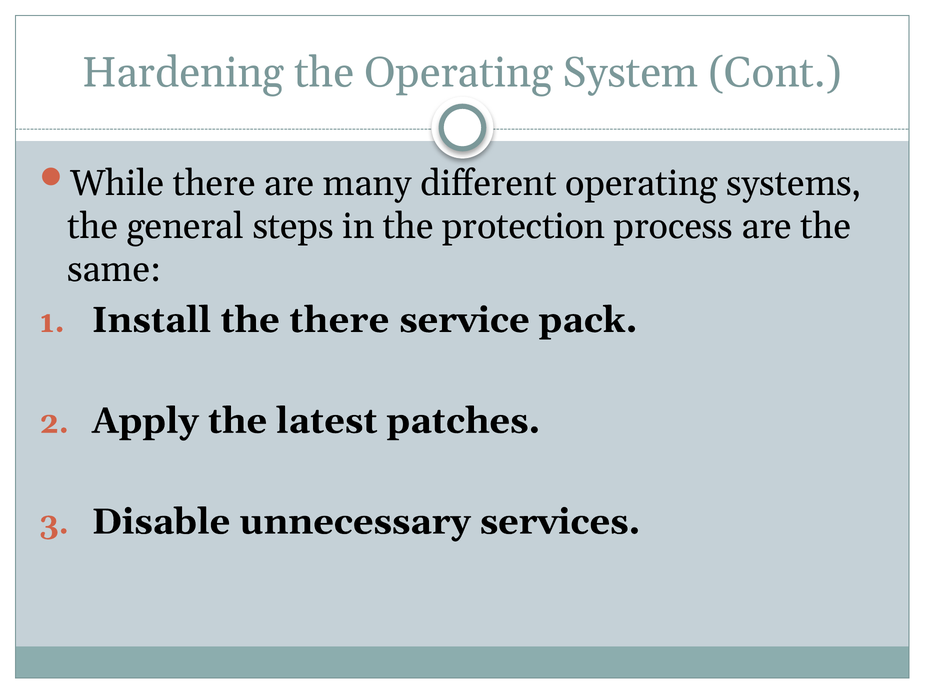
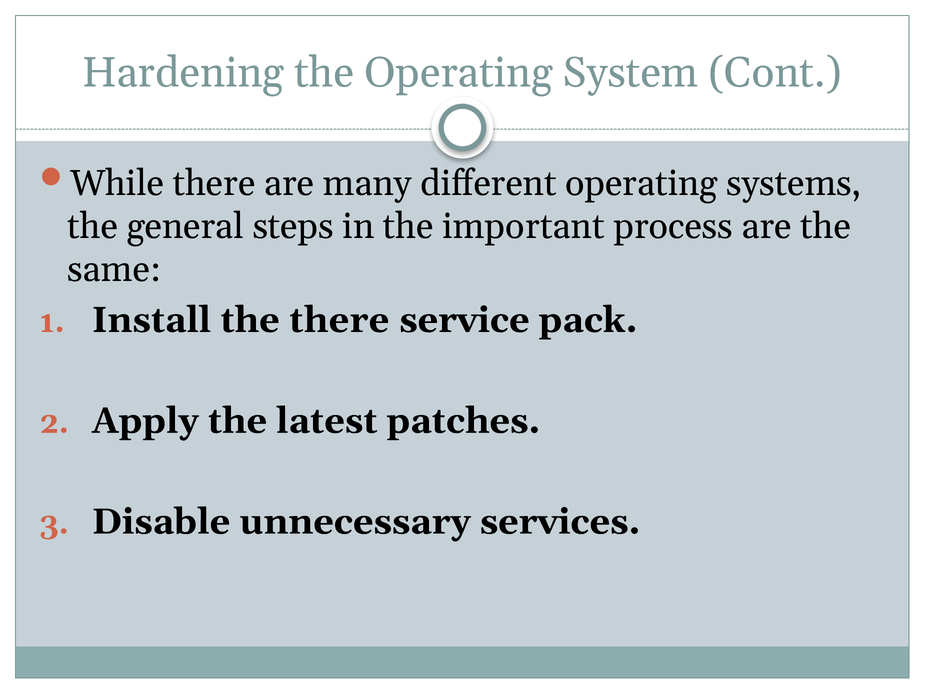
protection: protection -> important (523, 226)
